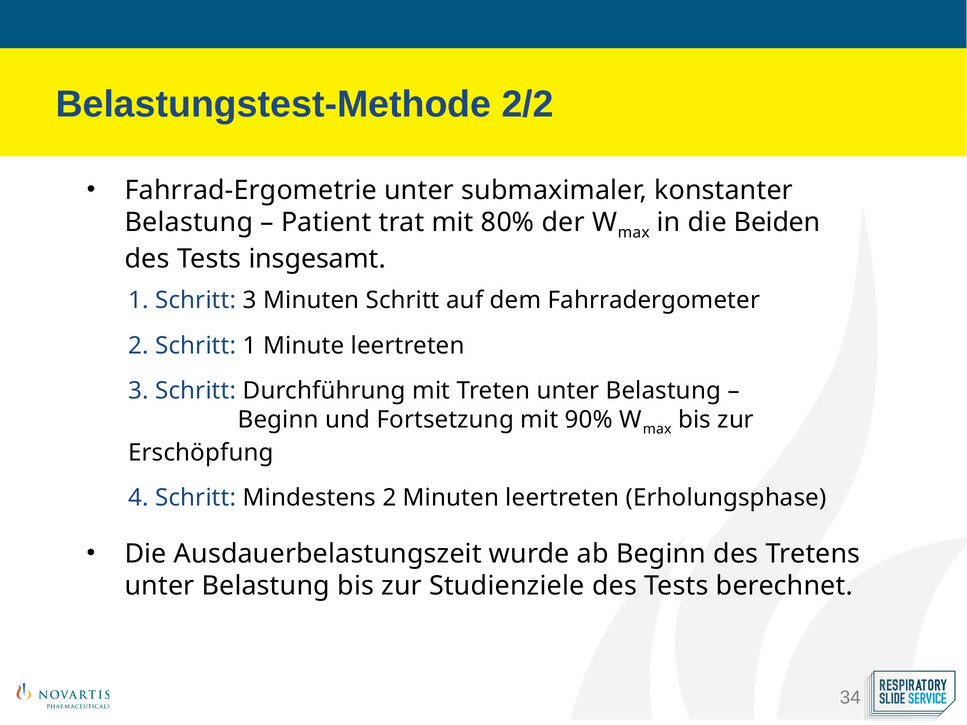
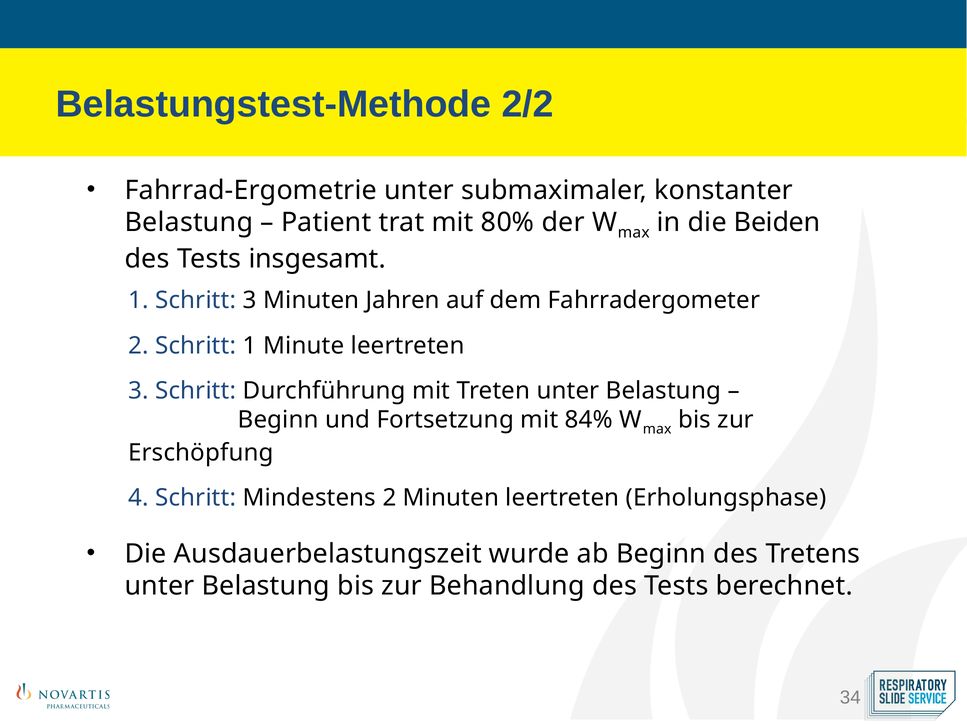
Minuten Schritt: Schritt -> Jahren (403, 301)
90%: 90% -> 84% (589, 420)
Studienziele: Studienziele -> Behandlung (507, 586)
